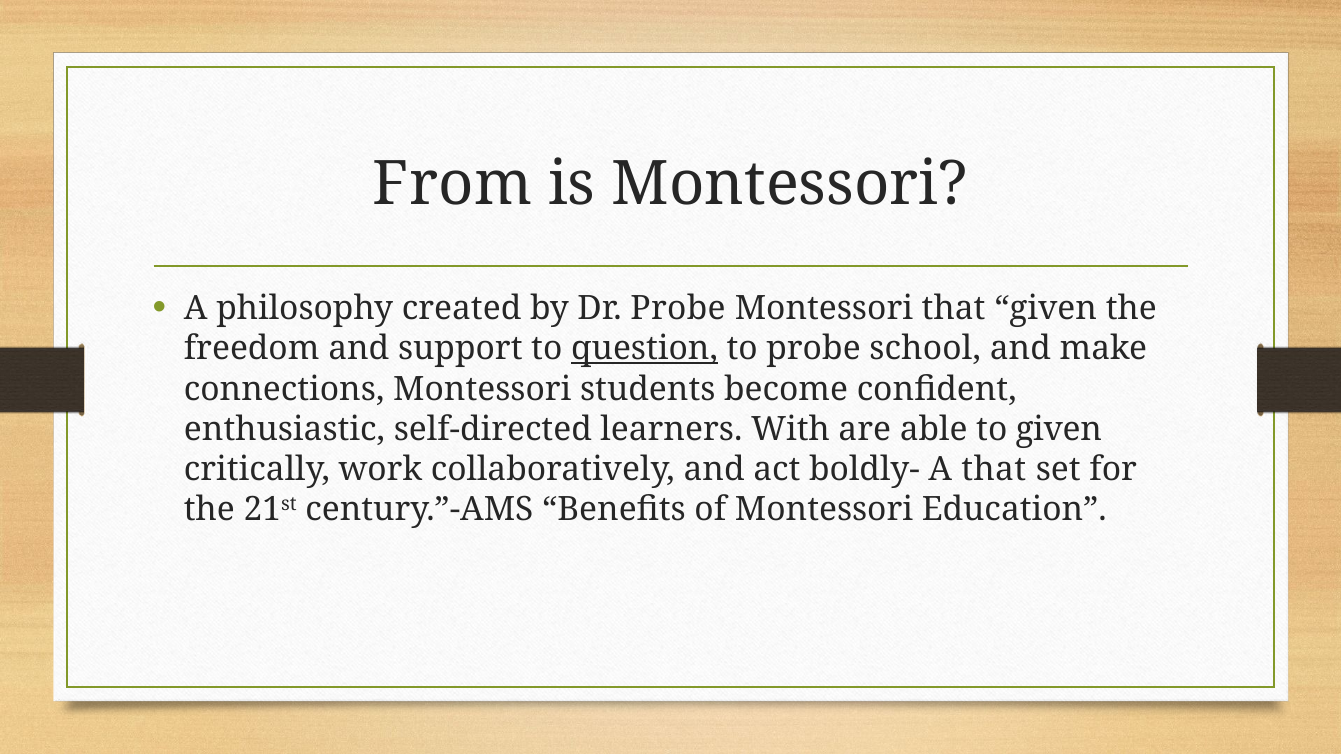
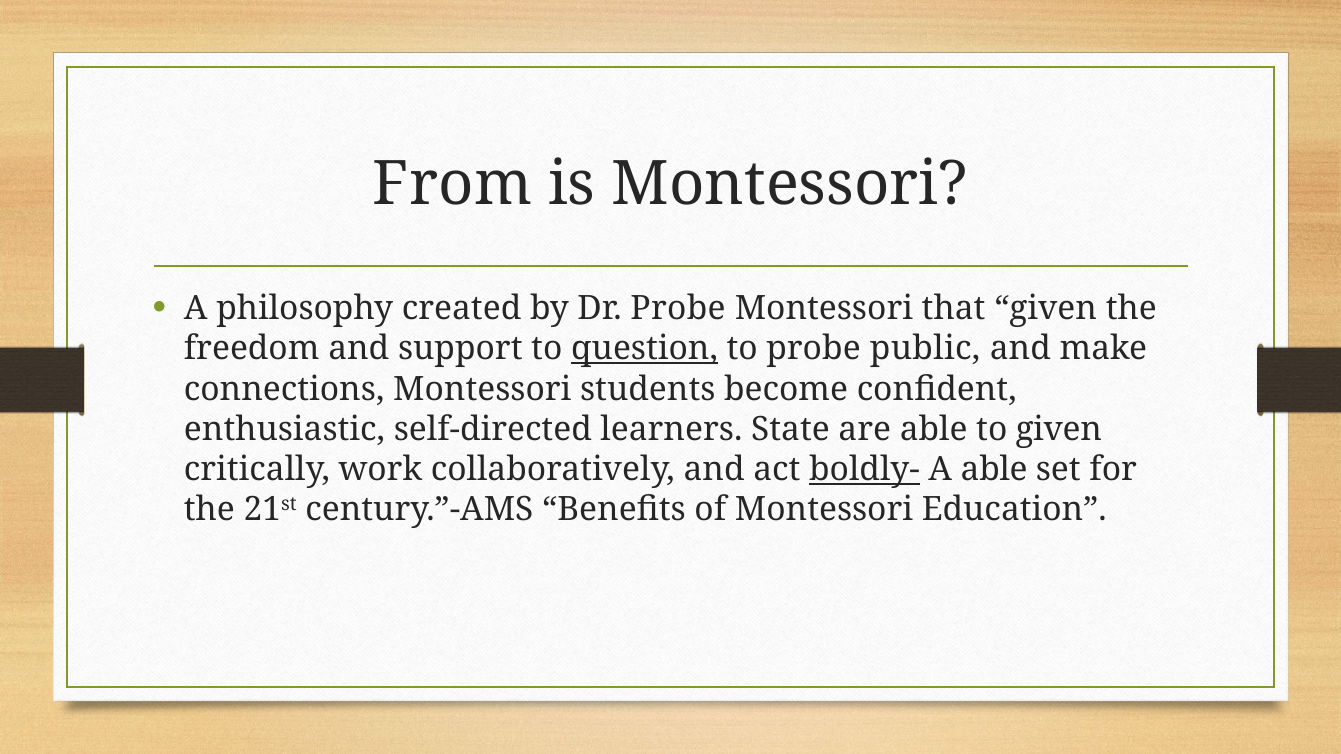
school: school -> public (925, 349)
With: With -> State (790, 429)
boldly- underline: none -> present (864, 470)
A that: that -> able (994, 470)
